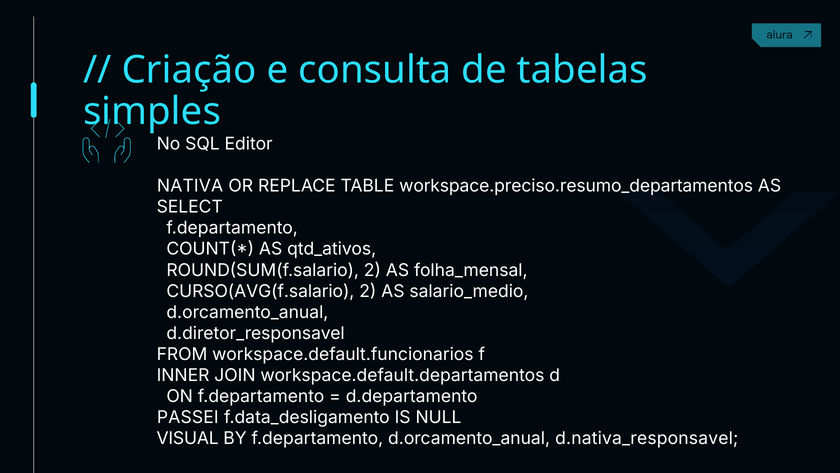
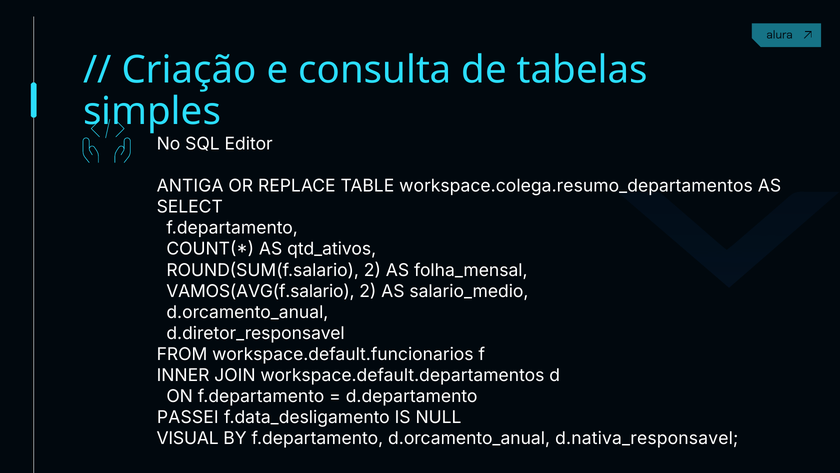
NATIVA: NATIVA -> ANTIGA (190, 186)
workspace.preciso.resumo_departamentos: workspace.preciso.resumo_departamentos -> workspace.colega.resumo_departamentos (576, 186)
CURSO(AVG(f.salario: CURSO(AVG(f.salario -> VAMOS(AVG(f.salario (260, 291)
